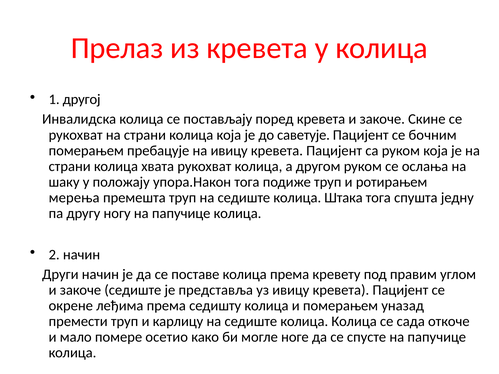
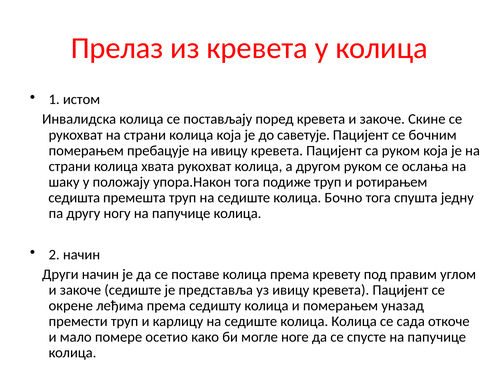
другој: другој -> истом (82, 100)
мерења: мерења -> седишта (74, 198)
Штака: Штака -> Бочно (343, 198)
